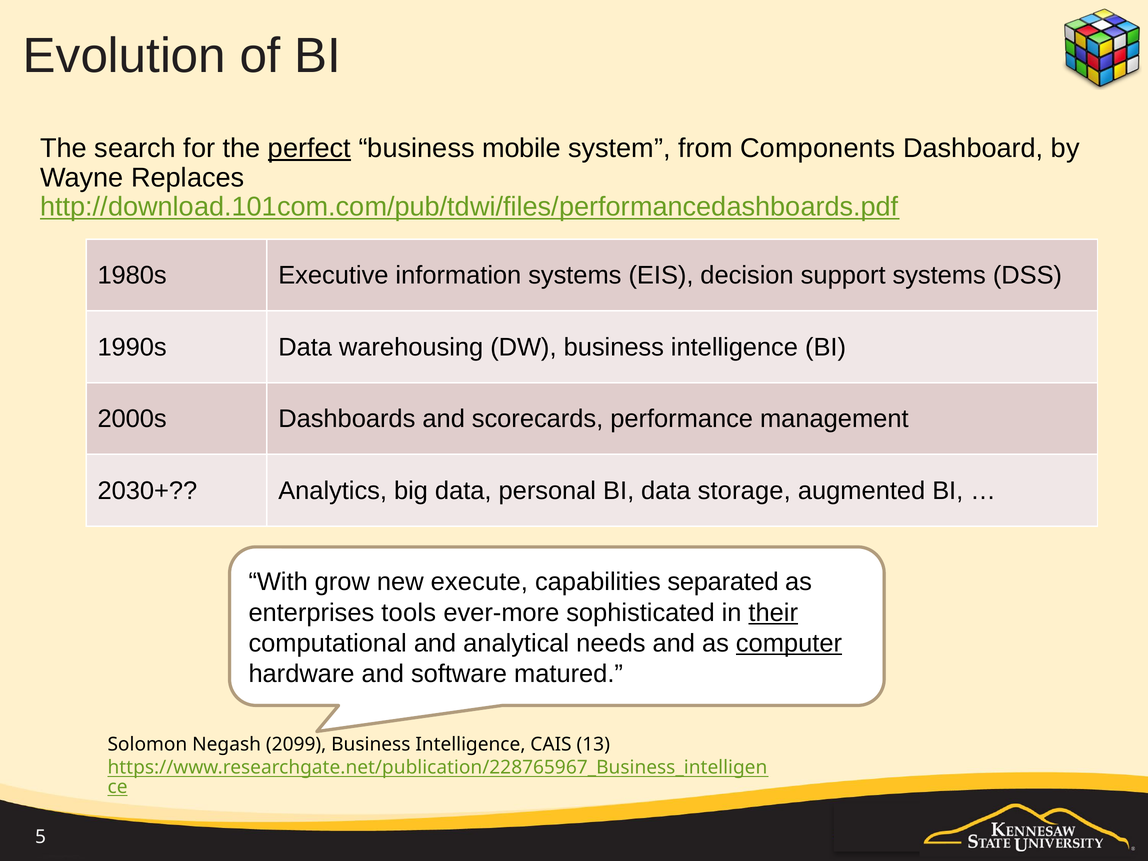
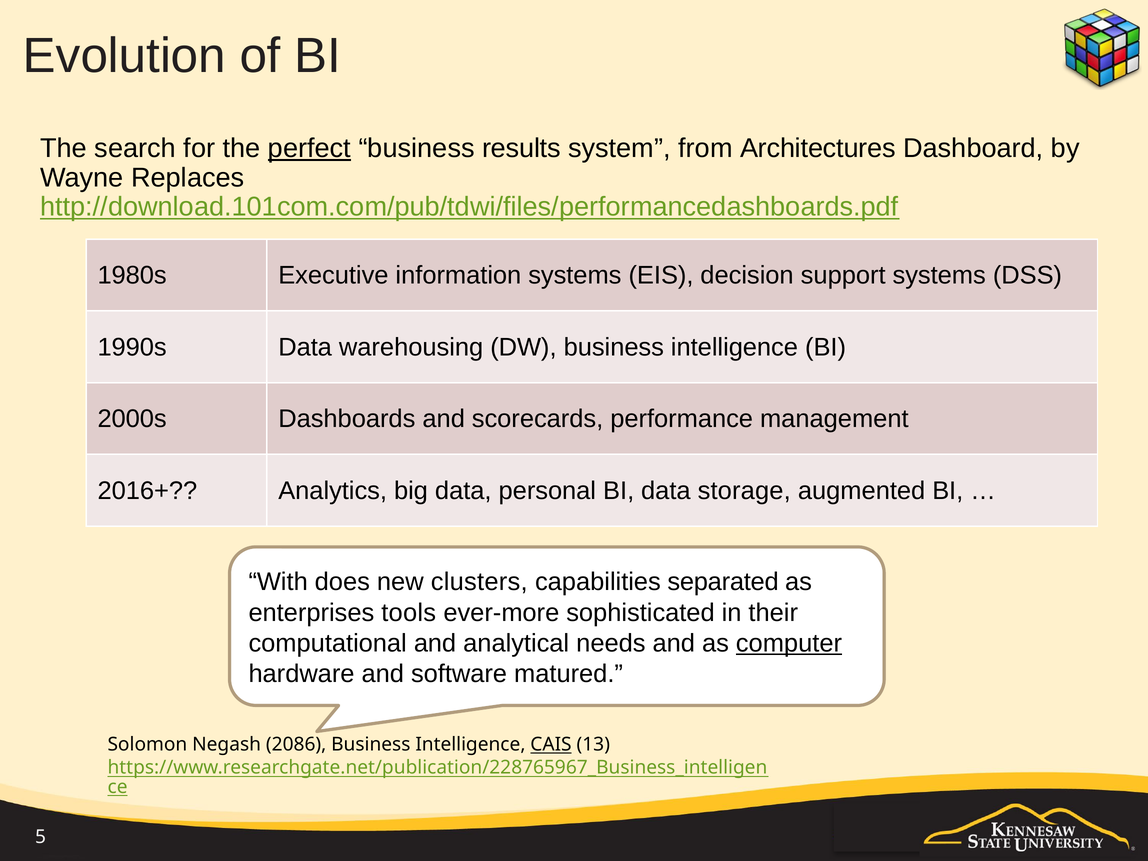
mobile: mobile -> results (521, 148)
Components: Components -> Architectures (818, 148)
2030+: 2030+ -> 2016+ (147, 491)
grow: grow -> does (342, 582)
execute: execute -> clusters (479, 582)
their underline: present -> none (773, 613)
2099: 2099 -> 2086 (296, 745)
CAIS underline: none -> present (551, 745)
